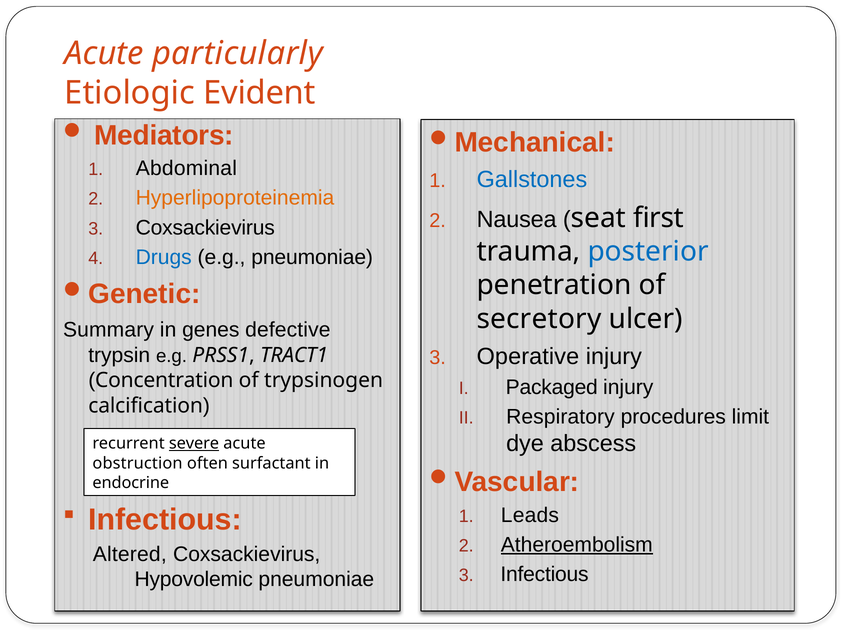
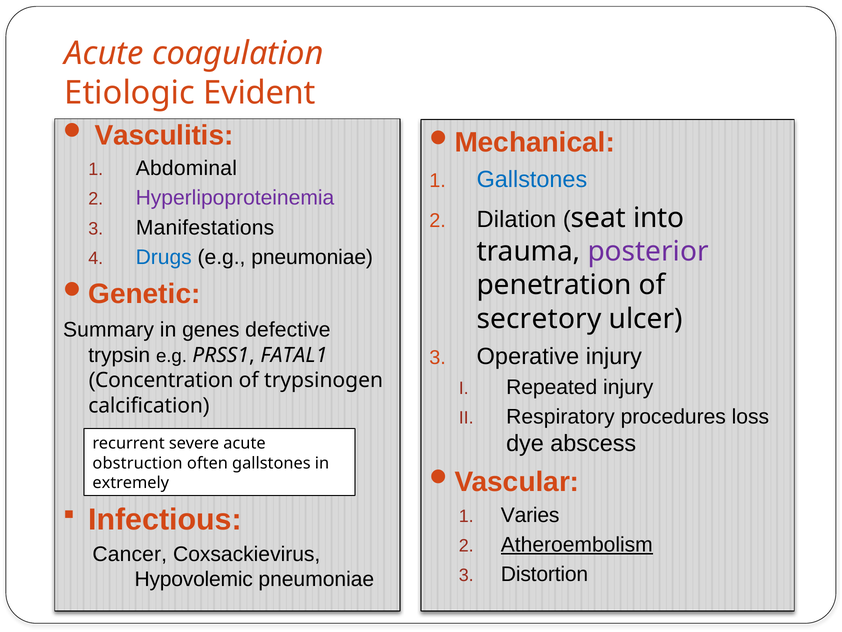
particularly: particularly -> coagulation (238, 54)
Mediators: Mediators -> Vasculitis (164, 135)
Hyperlipoproteinemia colour: orange -> purple (235, 198)
Nausea: Nausea -> Dilation (516, 219)
first: first -> into (659, 218)
Coxsackievirus: Coxsackievirus -> Manifestations (205, 227)
posterior colour: blue -> purple (648, 251)
TRACT1: TRACT1 -> FATAL1 (294, 355)
Packaged: Packaged -> Repeated (552, 387)
limit: limit -> loss (750, 416)
severe underline: present -> none (194, 443)
often surfactant: surfactant -> gallstones (271, 463)
endocrine: endocrine -> extremely (131, 482)
Leads: Leads -> Varies (530, 515)
Altered: Altered -> Cancer (130, 554)
Infectious: Infectious -> Distortion (545, 574)
